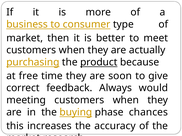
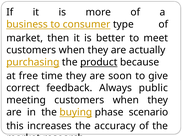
would: would -> public (153, 88)
chances: chances -> scenario (148, 113)
